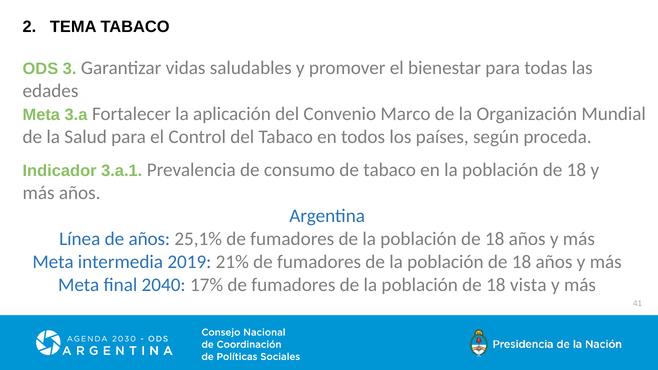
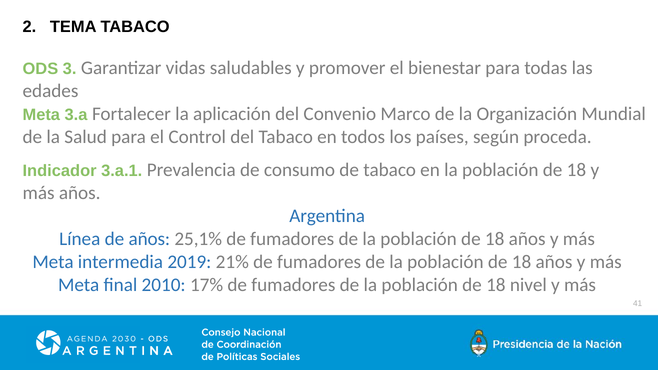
2040: 2040 -> 2010 (164, 285)
vista: vista -> nivel (528, 285)
